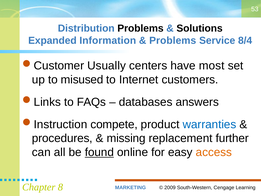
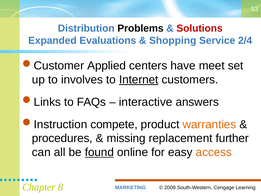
Solutions colour: black -> red (200, 28)
Information: Information -> Evaluations (108, 41)
Problems: Problems -> Shopping (173, 41)
8/4: 8/4 -> 2/4 (245, 41)
Usually: Usually -> Applied (107, 66)
most: most -> meet (212, 66)
misused: misused -> involves (82, 80)
Internet underline: none -> present (139, 80)
databases: databases -> interactive (146, 102)
warranties colour: blue -> orange (209, 124)
